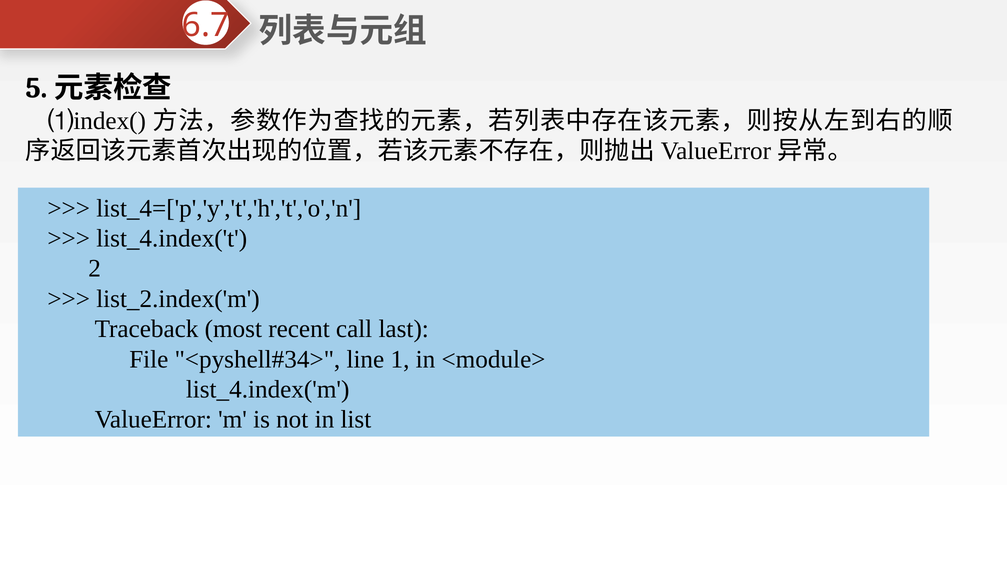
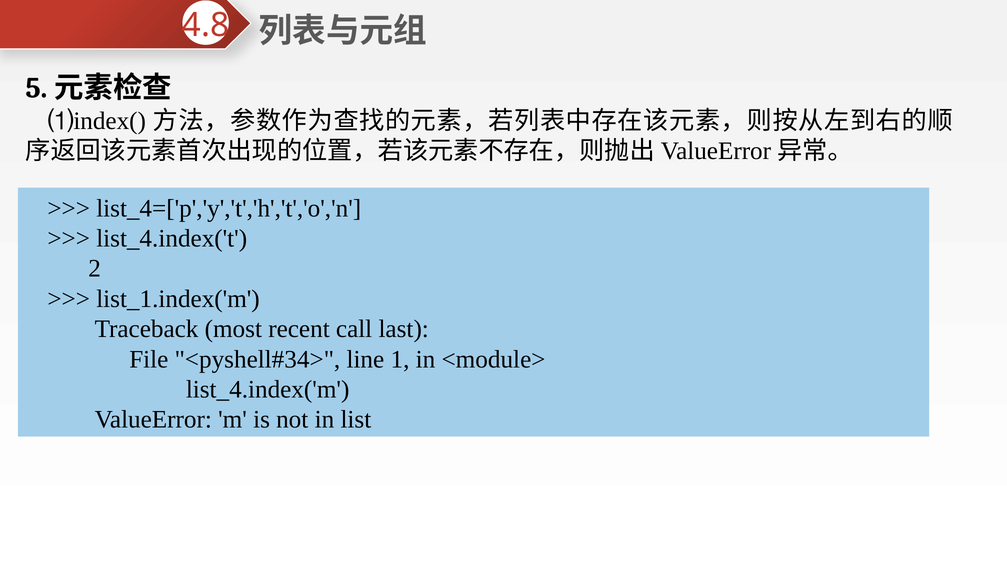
6.7: 6.7 -> 4.8 (206, 25)
list_2.index('m: list_2.index('m -> list_1.index('m (178, 299)
